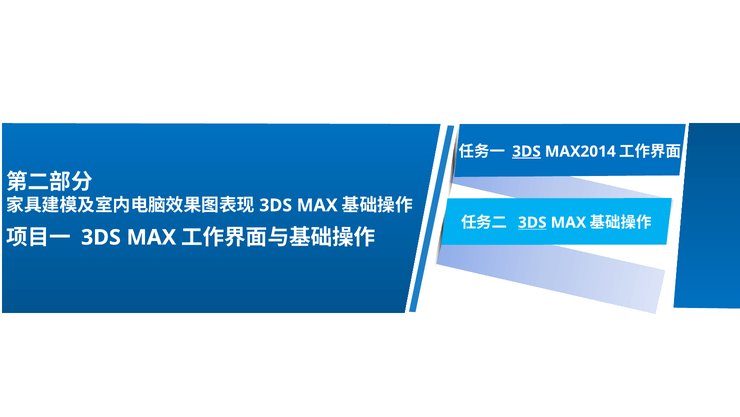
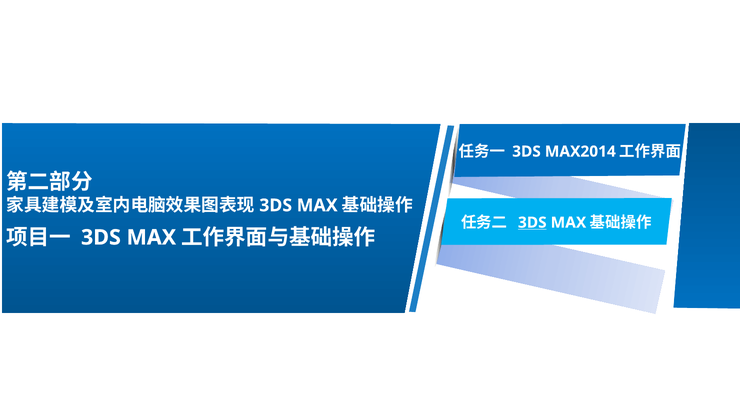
3DS underline: present -> none (526, 151)
